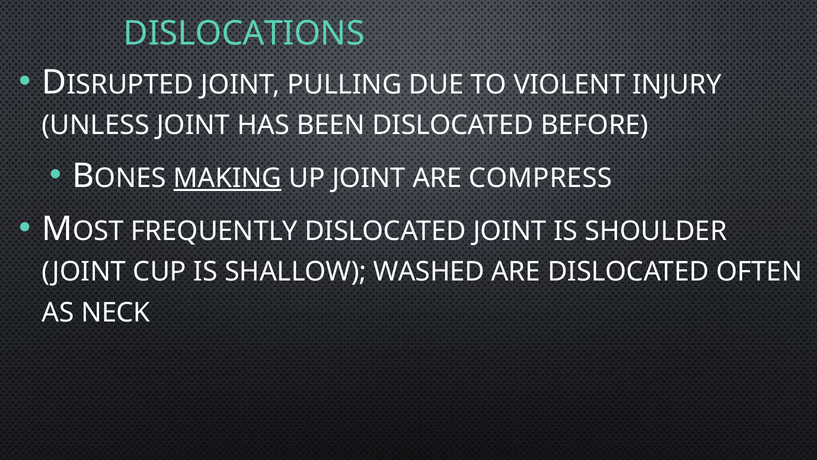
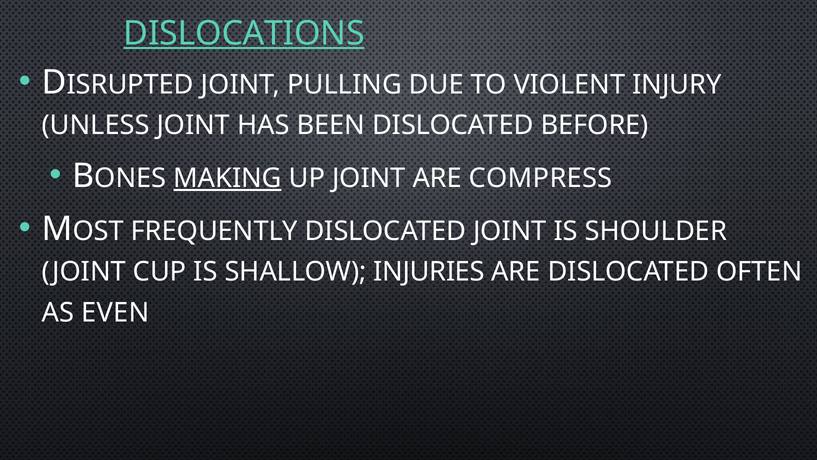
DISLOCATIONS underline: none -> present (244, 33)
WASHED: WASHED -> INJURIES (429, 272)
NECK: NECK -> EVEN (115, 312)
